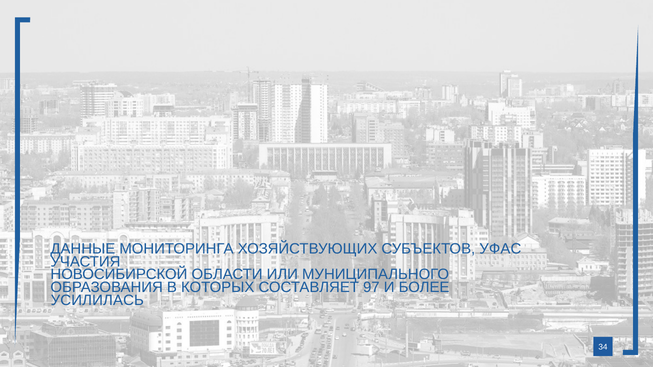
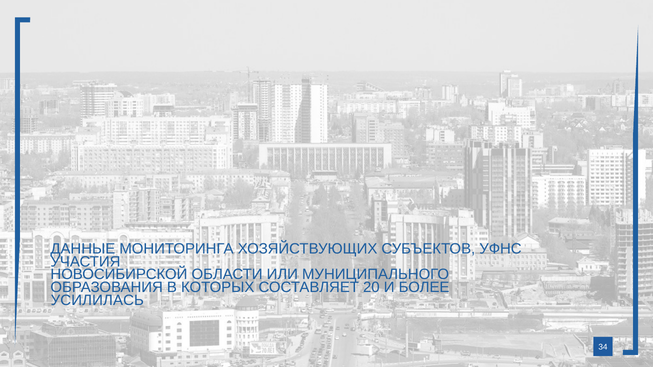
УФАС: УФАС -> УФНС (500, 249)
97: 97 -> 20 (371, 288)
